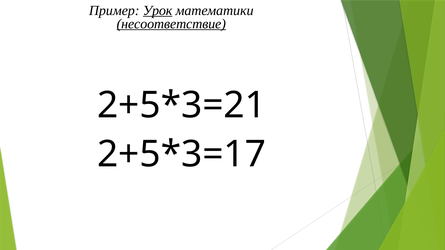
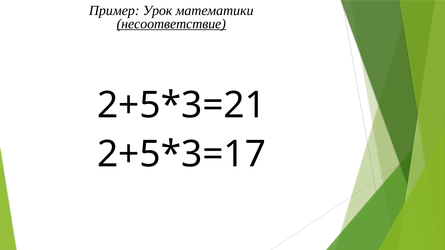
Урок underline: present -> none (158, 10)
